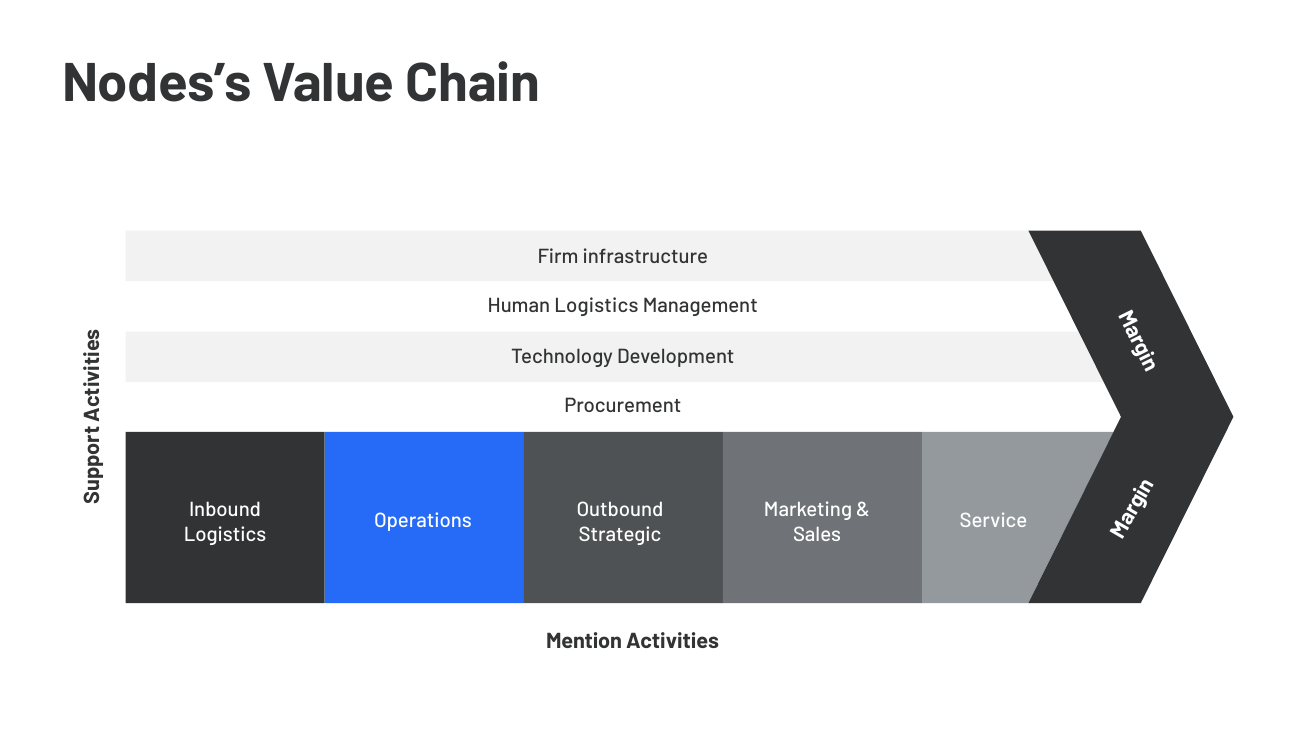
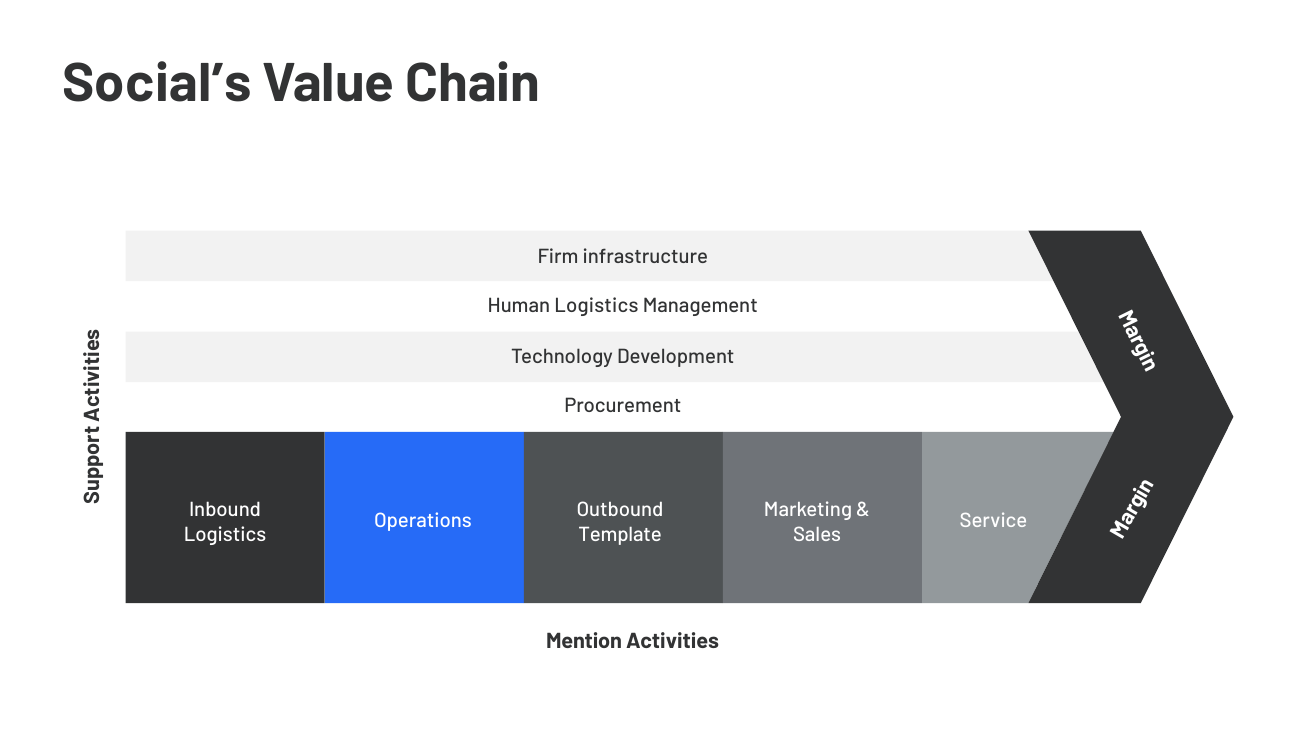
Nodes’s: Nodes’s -> Social’s (157, 84)
Strategic: Strategic -> Template (620, 535)
